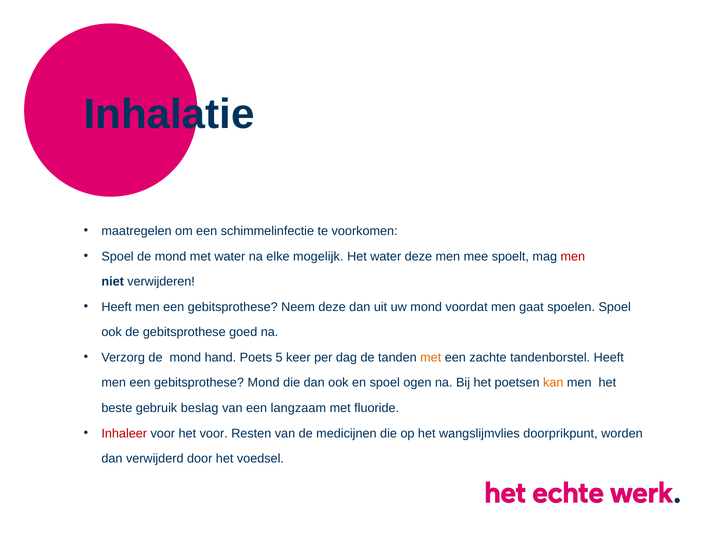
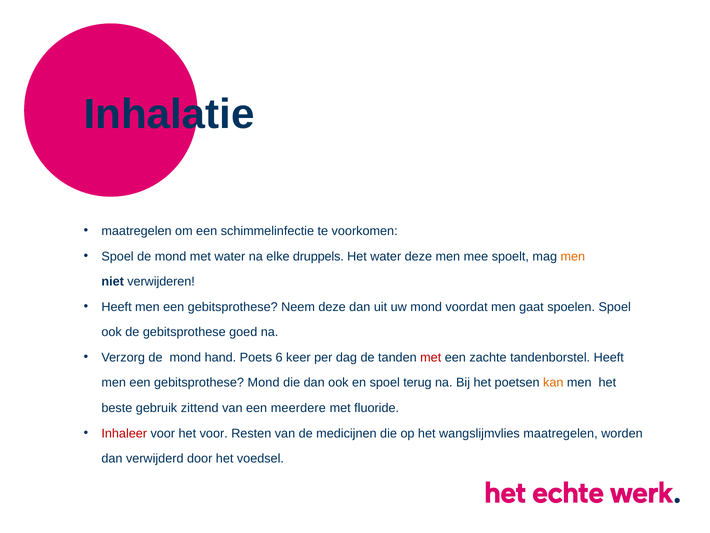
mogelijk: mogelijk -> druppels (318, 256)
men colour: red -> orange (573, 256)
5: 5 -> 6 (279, 358)
met colour: orange -> red (431, 358)
ogen: ogen -> terug (417, 383)
beslag: beslag -> zittend (200, 408)
langzaam: langzaam -> meerdere (298, 408)
wangslijmvlies doorprikpunt: doorprikpunt -> maatregelen (560, 433)
